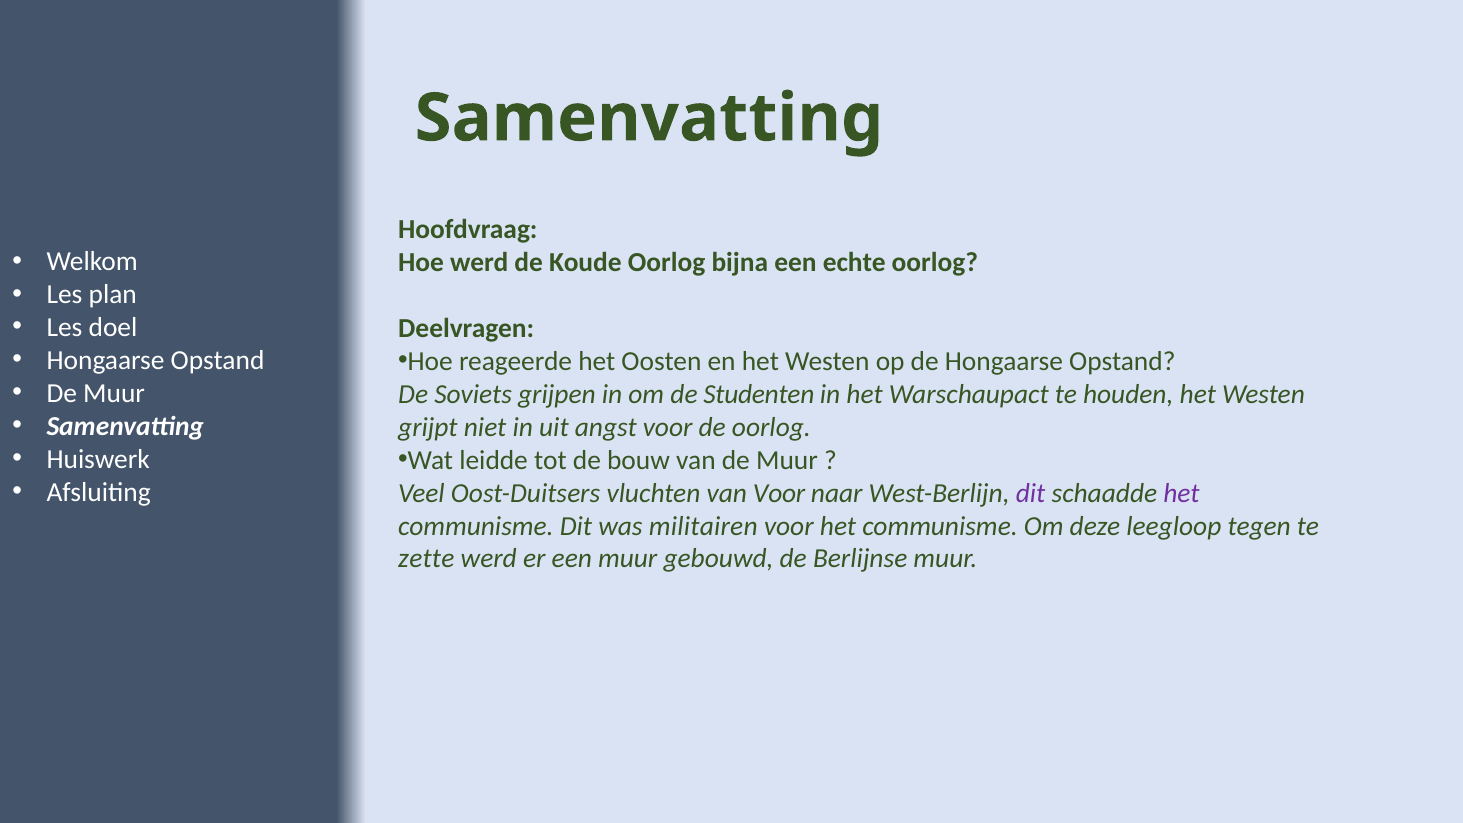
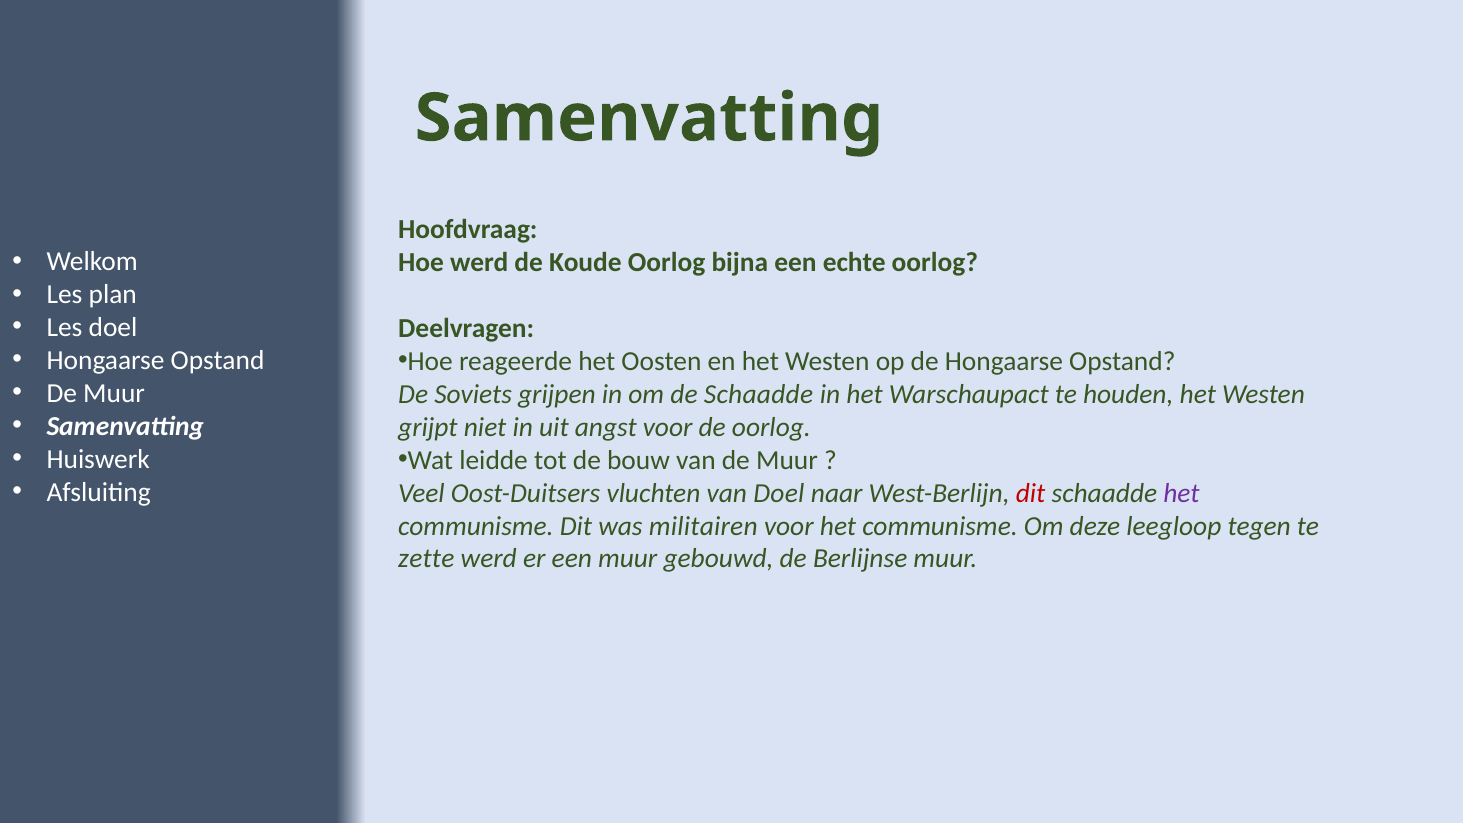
de Studenten: Studenten -> Schaadde (759, 394)
van Voor: Voor -> Doel (779, 493)
dit colour: purple -> red (1031, 493)
